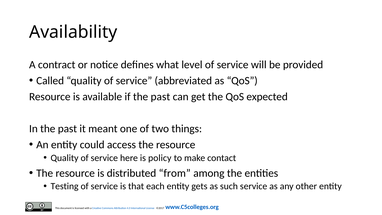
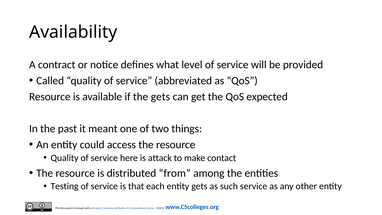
if the past: past -> gets (160, 97)
policy: policy -> attack (160, 158)
